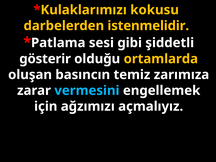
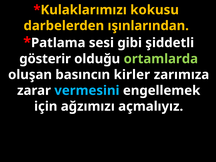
istenmelidir: istenmelidir -> ışınlarından (148, 26)
ortamlarda colour: yellow -> light green (161, 59)
temiz: temiz -> kirler (132, 75)
